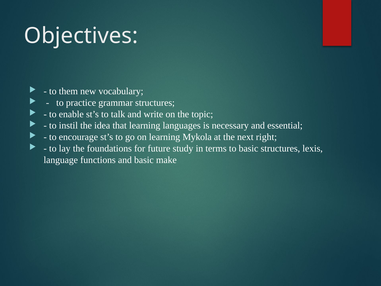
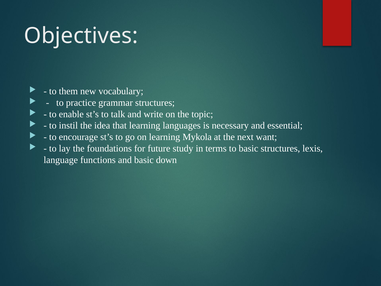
right: right -> want (266, 137)
make: make -> down (166, 160)
